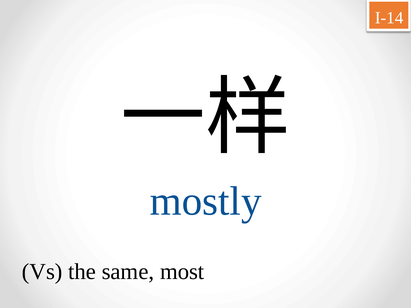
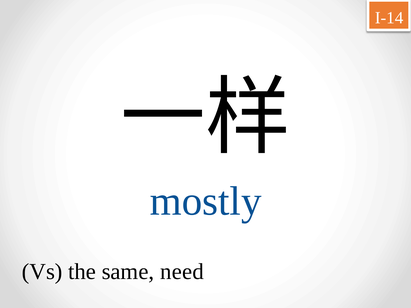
most: most -> need (182, 272)
